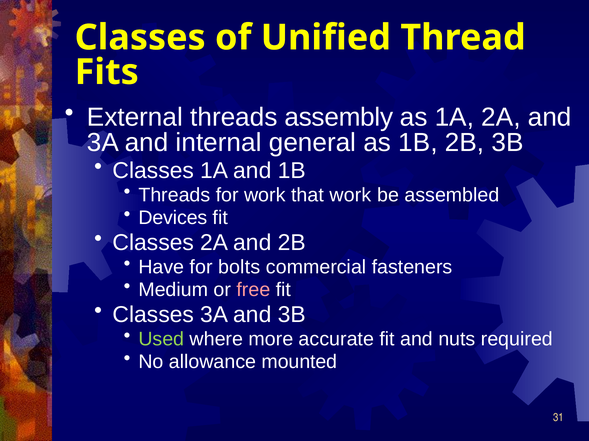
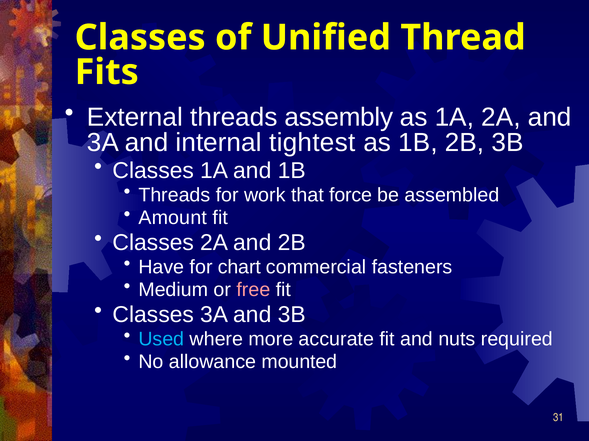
general: general -> tightest (312, 143)
that work: work -> force (351, 195)
Devices: Devices -> Amount (173, 218)
bolts: bolts -> chart (239, 268)
Used colour: light green -> light blue (161, 340)
